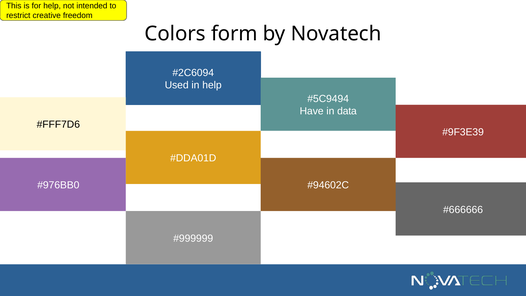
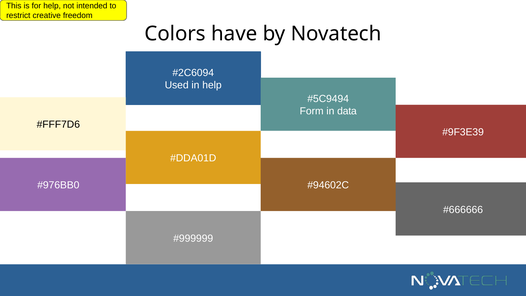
form: form -> have (234, 34)
Have: Have -> Form (312, 111)
